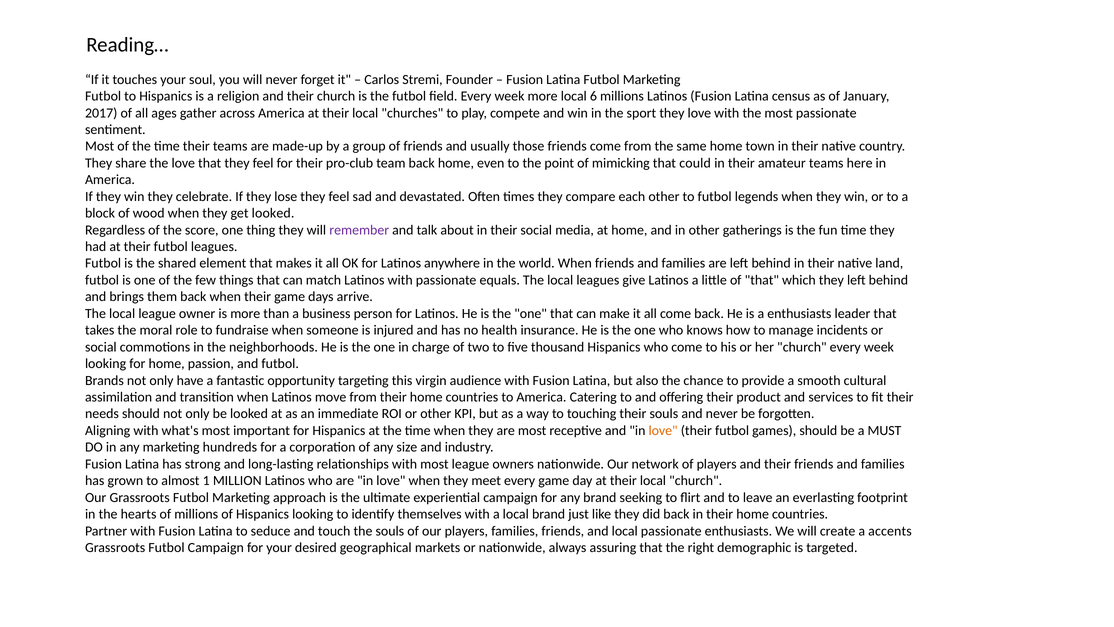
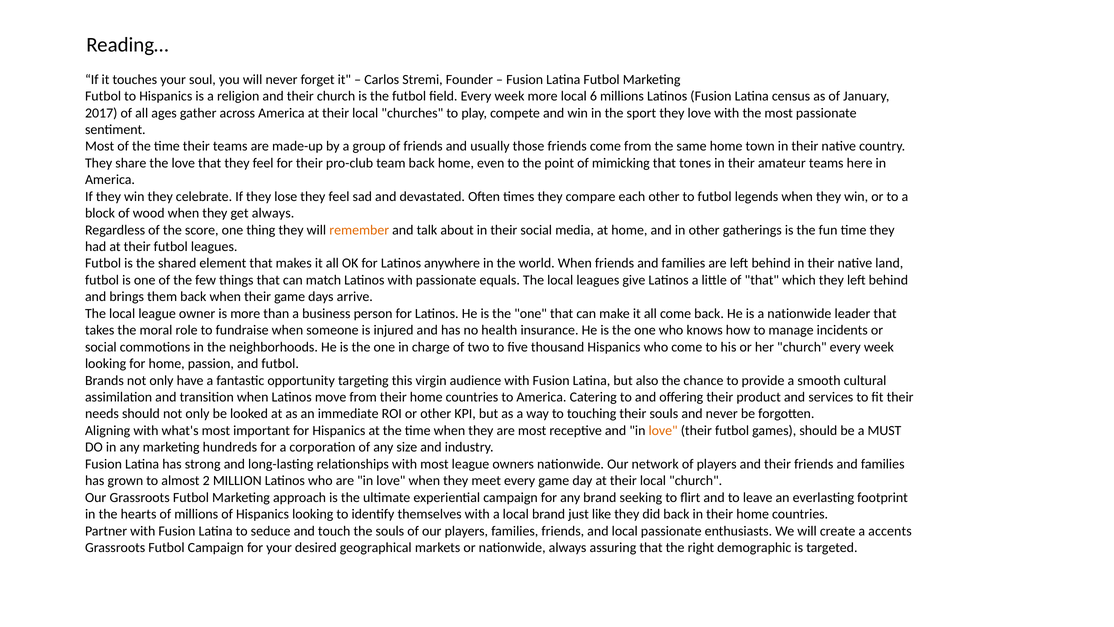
could: could -> tones (695, 163)
get looked: looked -> always (273, 213)
remember colour: purple -> orange (359, 230)
a enthusiasts: enthusiasts -> nationwide (799, 313)
1: 1 -> 2 (206, 480)
